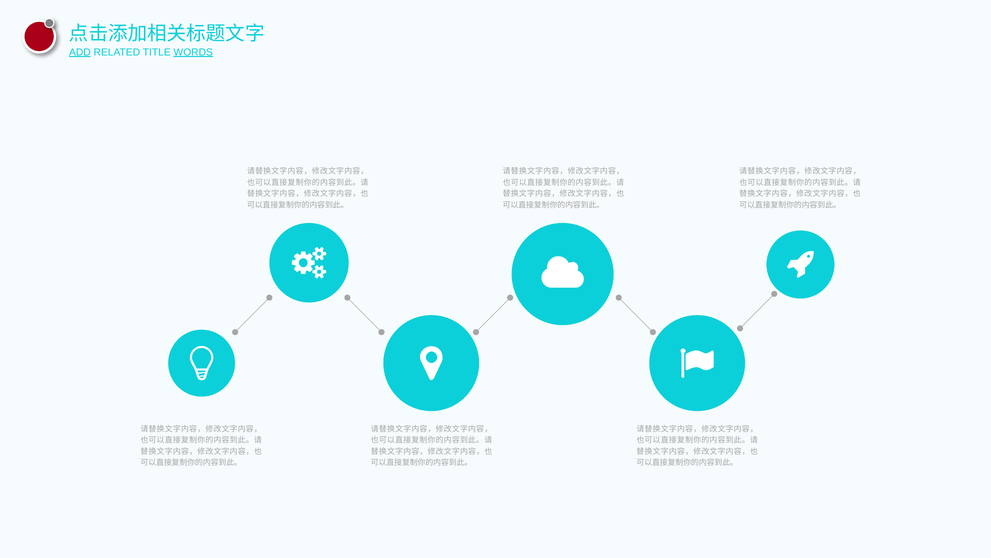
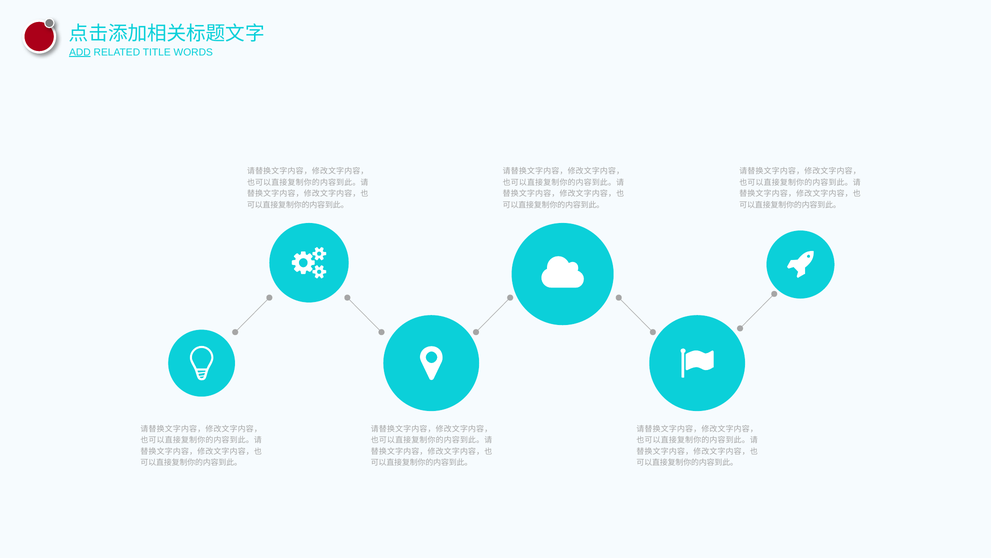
WORDS underline: present -> none (193, 52)
